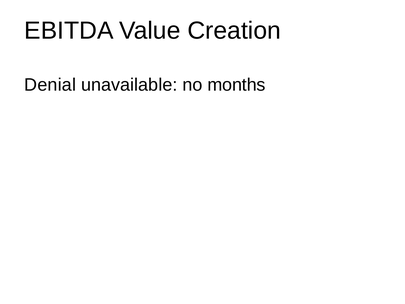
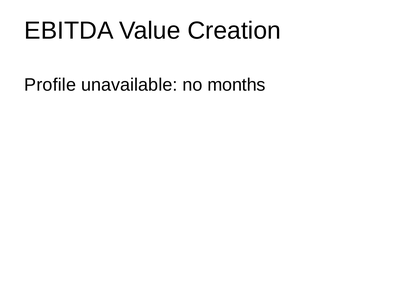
Denial: Denial -> Profile (50, 85)
